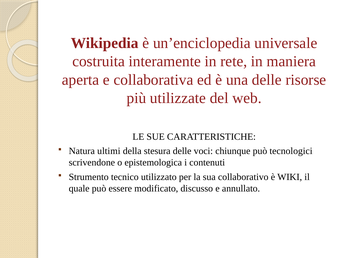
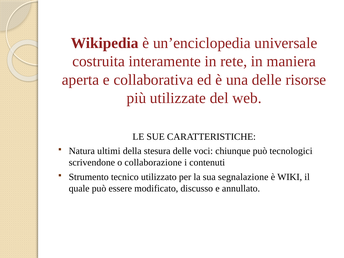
epistemologica: epistemologica -> collaborazione (153, 163)
collaborativo: collaborativo -> segnalazione (243, 177)
